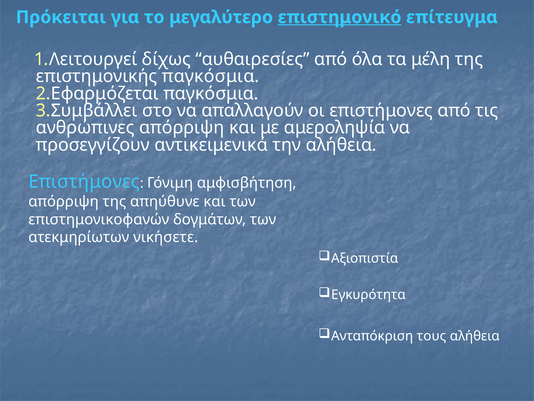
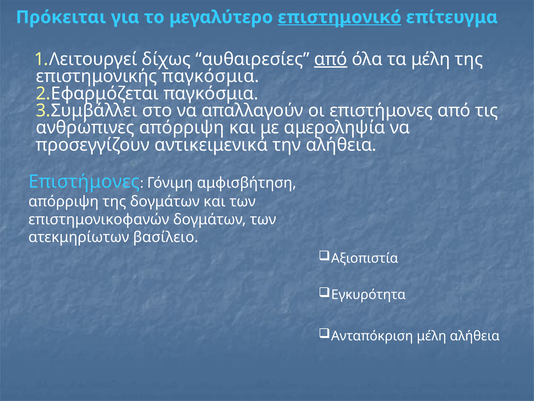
από underline: none -> present (331, 59)
της απηύθυνε: απηύθυνε -> δογμάτων (165, 201)
νικήσετε: νικήσετε -> βασίλειο (166, 237)
Ανταπόκριση τους: τους -> μέλη (432, 336)
